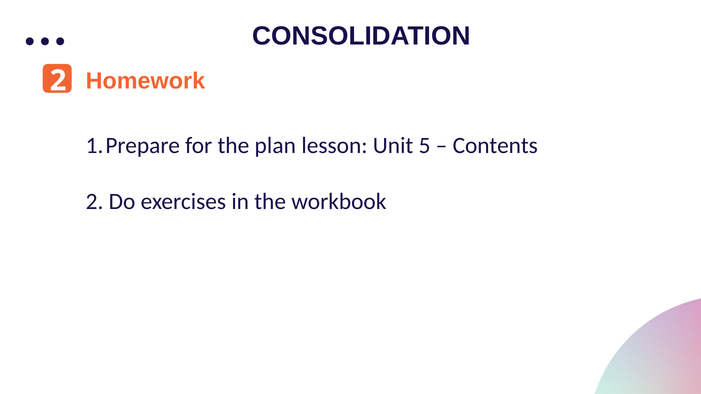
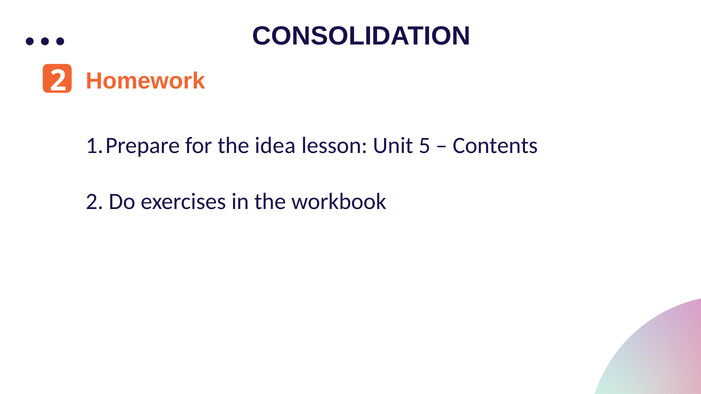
plan: plan -> idea (275, 146)
